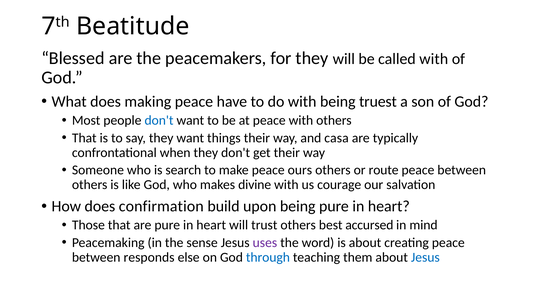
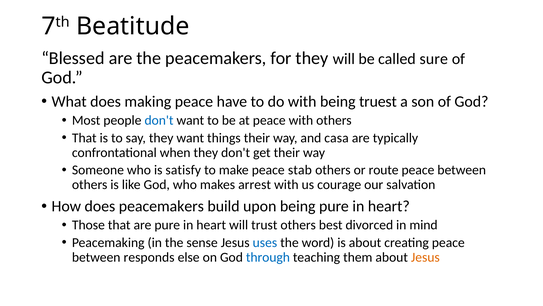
called with: with -> sure (434, 59)
search: search -> satisfy (183, 170)
ours: ours -> stab (300, 170)
divine: divine -> arrest (255, 184)
does confirmation: confirmation -> peacemakers (161, 206)
accursed: accursed -> divorced (369, 225)
uses colour: purple -> blue (265, 242)
Jesus colour: blue -> orange (425, 257)
